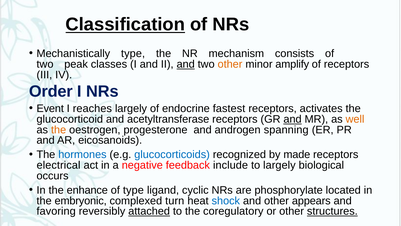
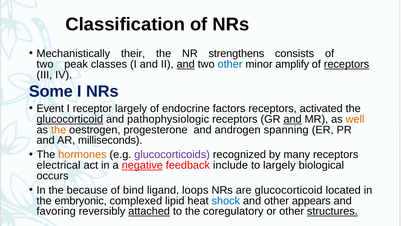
Classification underline: present -> none (125, 25)
Mechanistically type: type -> their (133, 53)
mechanism: mechanism -> strengthens (236, 53)
other colour: orange -> blue (230, 64)
receptors underline: none -> present (347, 64)
Order: Order -> Some (51, 91)
reaches: reaches -> receptor (92, 108)
fastest: fastest -> factors (229, 108)
activates: activates -> activated (321, 108)
glucocorticoid underline: none -> present (70, 119)
acetyltransferase: acetyltransferase -> pathophysiologic (168, 119)
eicosanoids: eicosanoids -> milliseconds (110, 140)
hormones colour: blue -> orange (82, 154)
glucocorticoids colour: blue -> purple (172, 154)
made: made -> many (297, 154)
negative underline: none -> present (142, 165)
enhance: enhance -> because (87, 190)
of type: type -> bind (133, 190)
cyclic: cyclic -> loops (195, 190)
are phosphorylate: phosphorylate -> glucocorticoid (289, 190)
turn: turn -> lipid (175, 200)
